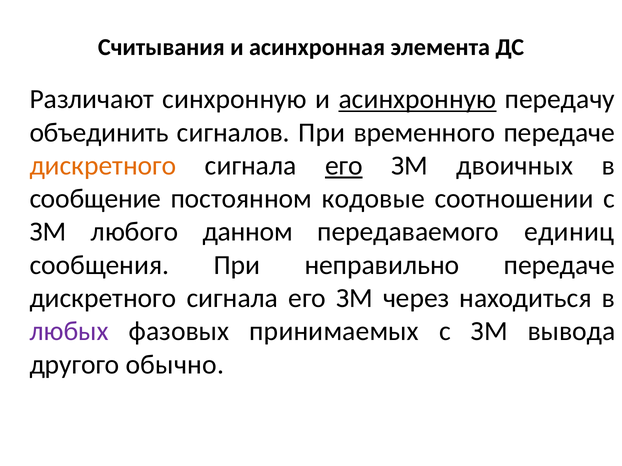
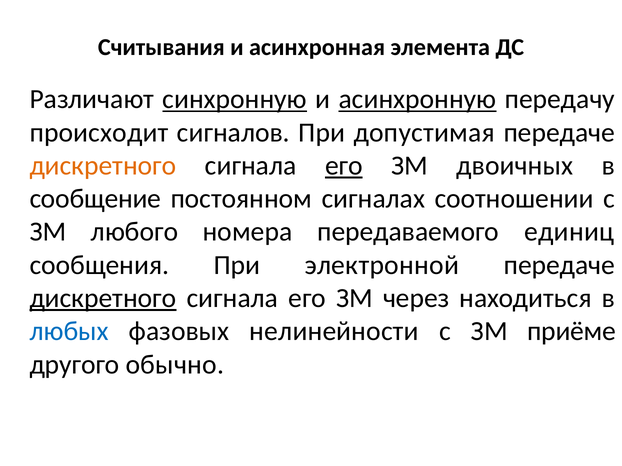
синхронную underline: none -> present (235, 99)
объединить: объединить -> происходит (99, 133)
временного: временного -> допустимая (424, 133)
кодовые: кодовые -> сигналах (373, 199)
данном: данном -> номера (248, 232)
неправильно: неправильно -> электронной (382, 265)
дискретного underline: none -> present (103, 298)
любых colour: purple -> blue (69, 332)
принимаемых: принимаемых -> нелинейности (334, 332)
вывода: вывода -> приёме (572, 332)
